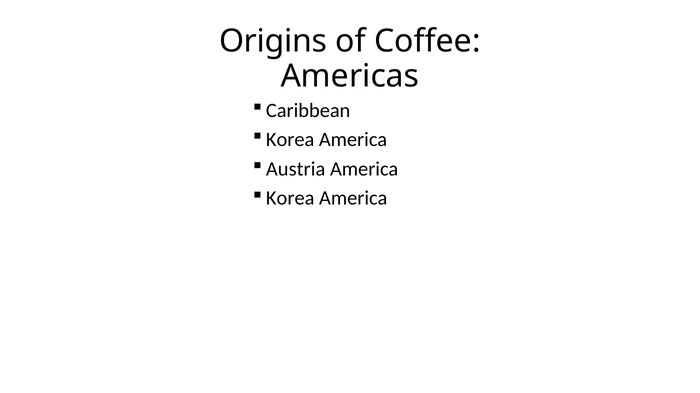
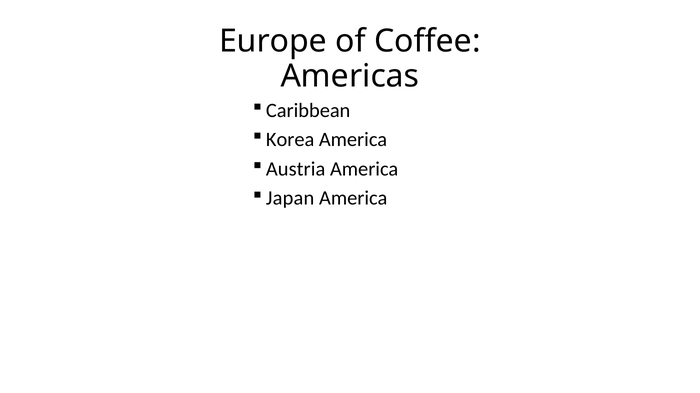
Origins: Origins -> Europe (273, 41)
Korea: Korea -> Japan (290, 199)
